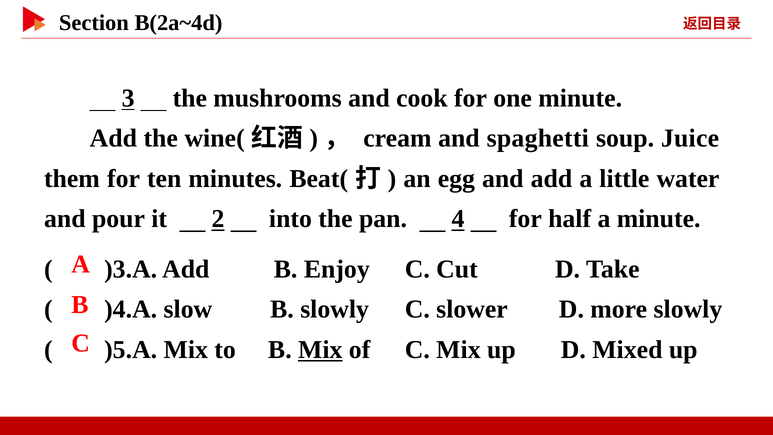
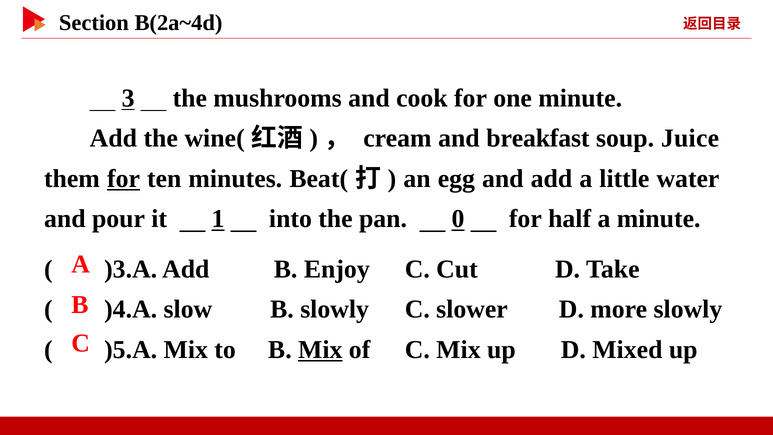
spaghetti: spaghetti -> breakfast (538, 138)
for underline: none -> present (123, 178)
2: 2 -> 1 (218, 219)
4: 4 -> 0 (458, 219)
